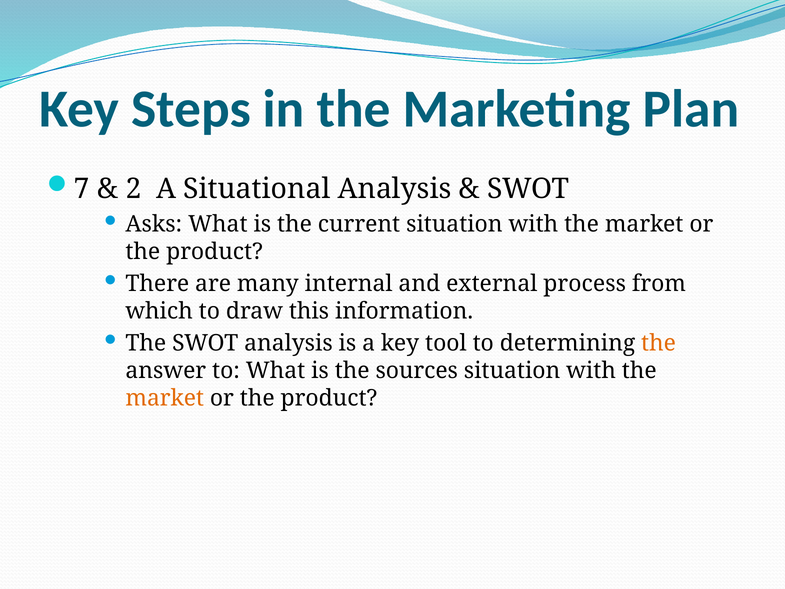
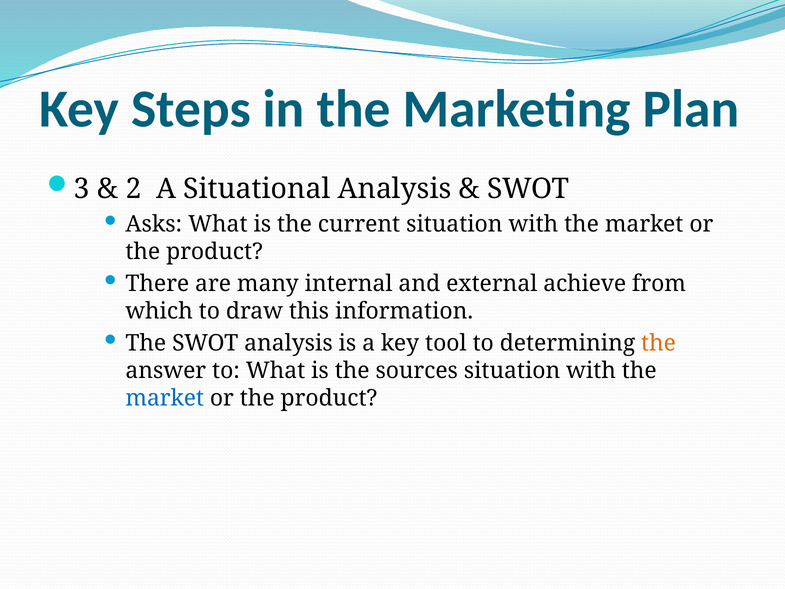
7: 7 -> 3 (82, 189)
process: process -> achieve (585, 283)
market colour: orange -> blue (165, 398)
